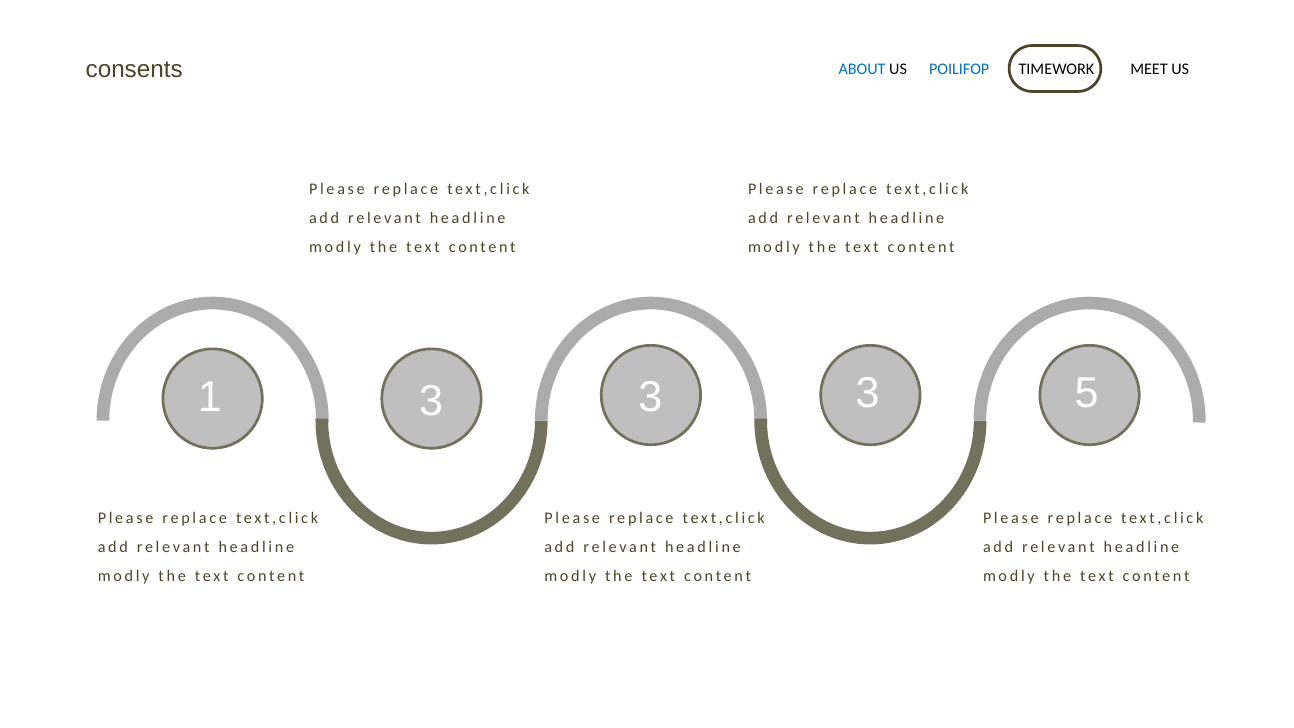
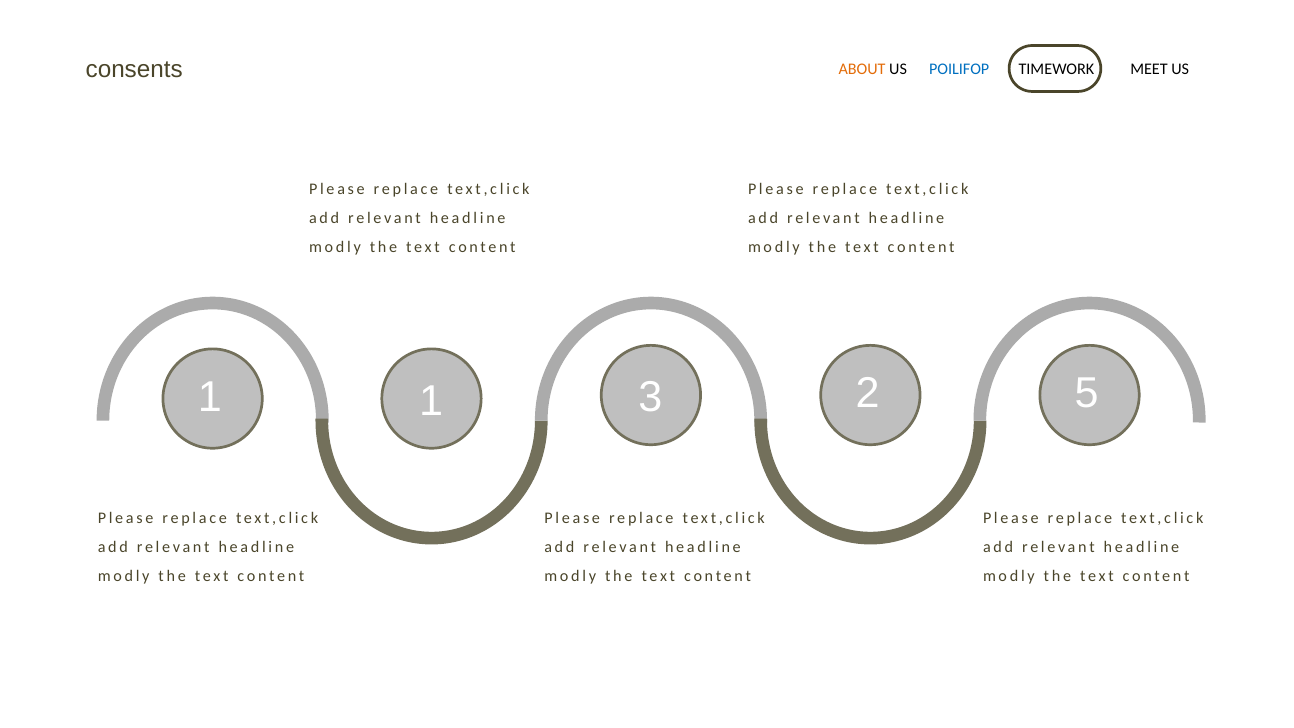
ABOUT colour: blue -> orange (862, 69)
1 3: 3 -> 1 (431, 401)
3: 3 -> 2 (868, 394)
